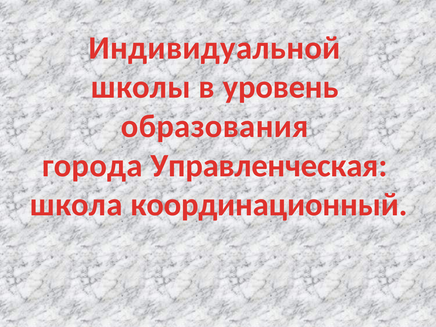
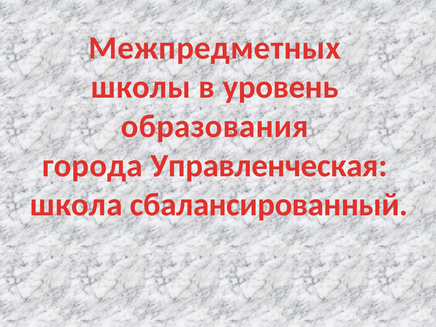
Индивидуальной: Индивидуальной -> Межпредметных (215, 48)
координационный: координационный -> сбалансированный (269, 205)
